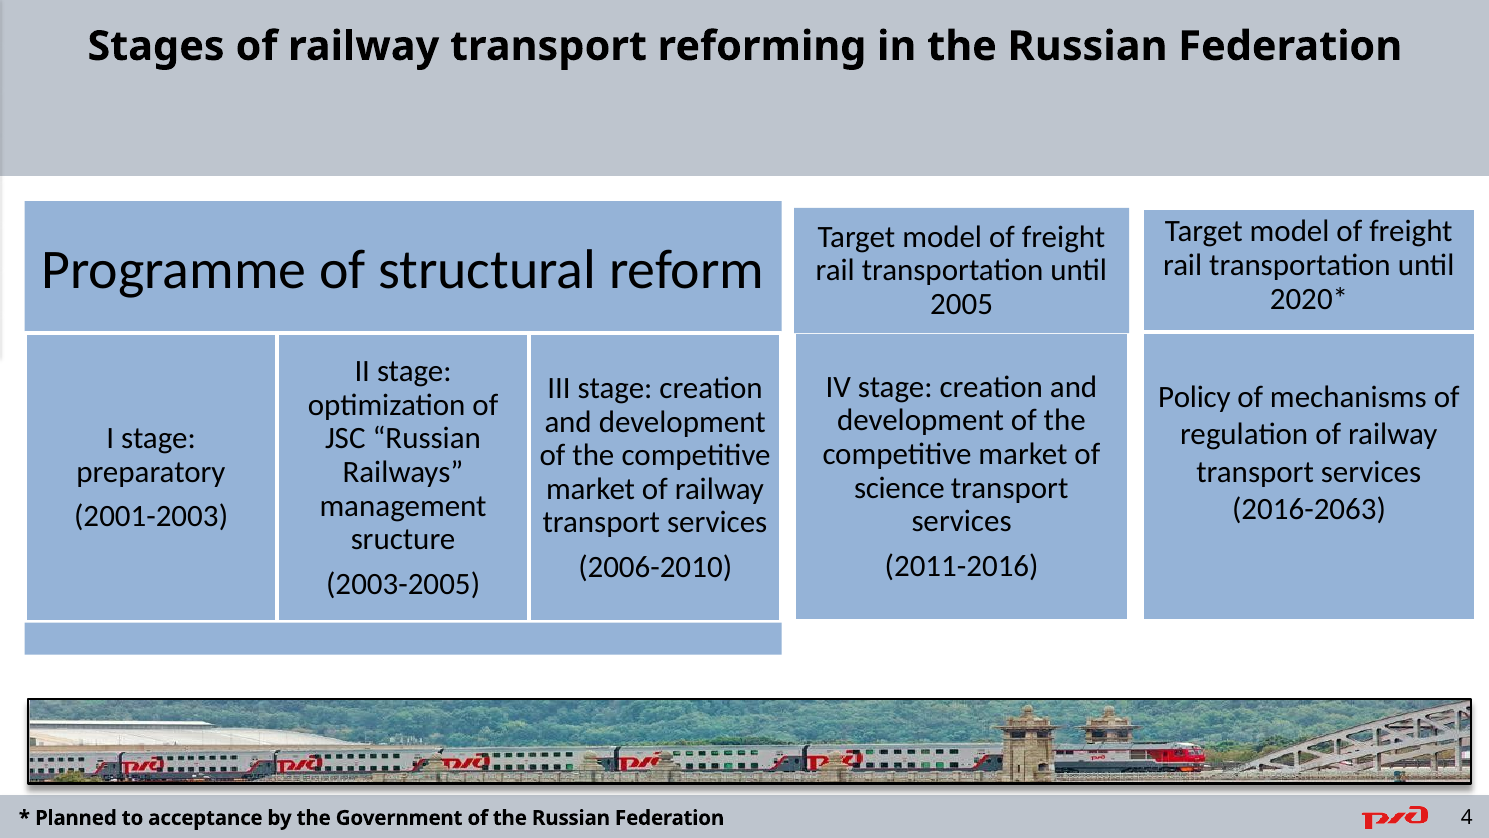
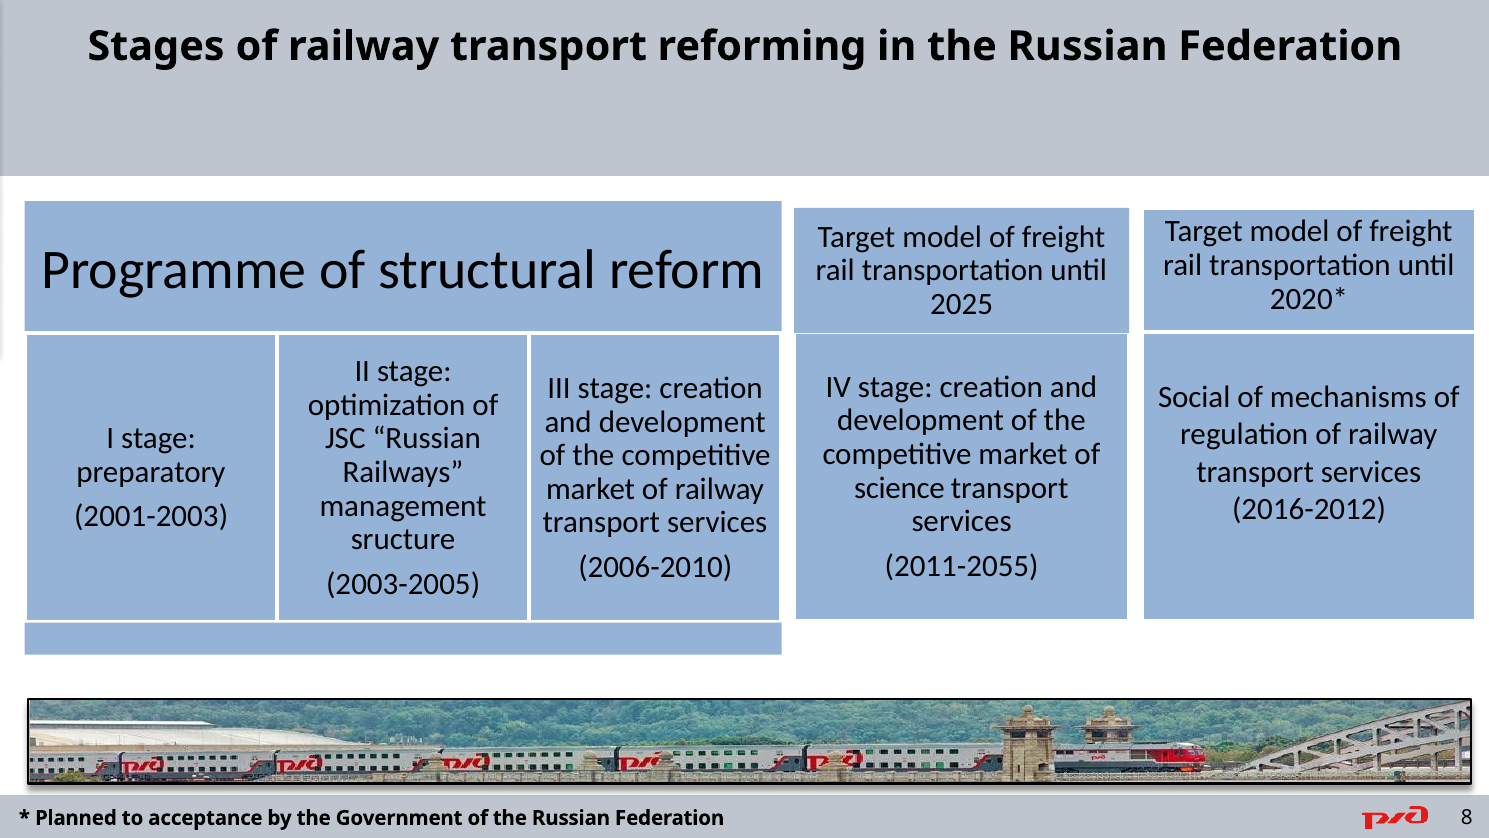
2005: 2005 -> 2025 (962, 304)
Policy: Policy -> Social (1194, 397)
2016-2063: 2016-2063 -> 2016-2012 (1309, 509)
2011-2016: 2011-2016 -> 2011-2055 (962, 565)
4: 4 -> 8 (1467, 817)
